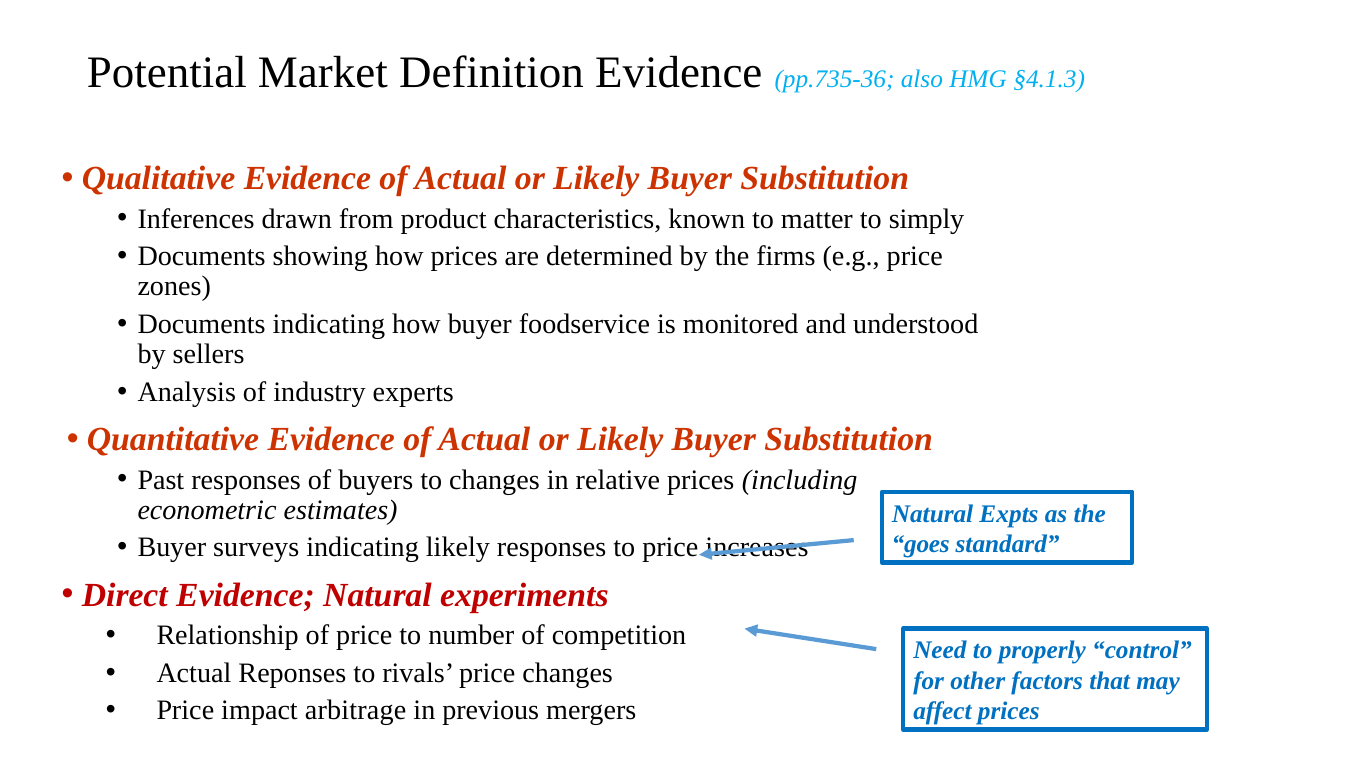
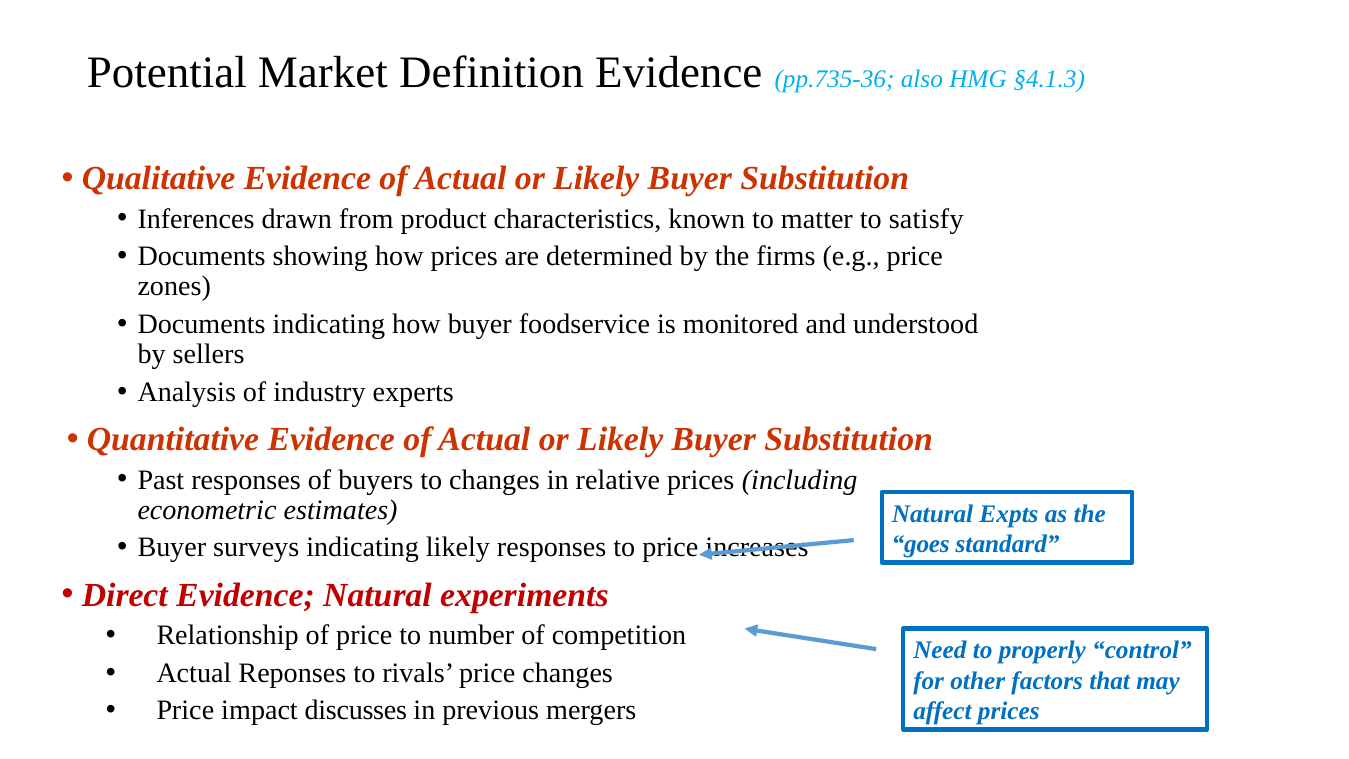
simply: simply -> satisfy (926, 219)
arbitrage: arbitrage -> discusses (356, 710)
